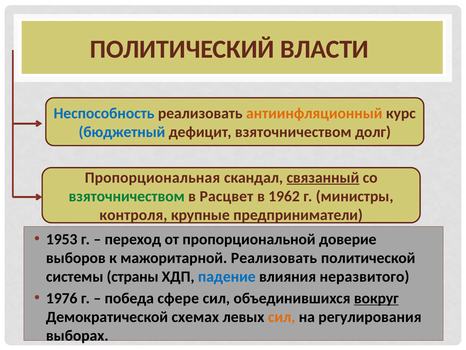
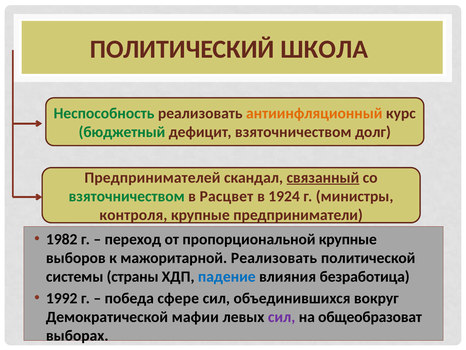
ВЛАСТИ: ВЛАСТИ -> ШКОЛА (324, 49)
Неспособность colour: blue -> green (104, 113)
бюджетный colour: blue -> green (122, 132)
Пропорциональная: Пропорциональная -> Предпринимателей (152, 177)
1962: 1962 -> 1924 (284, 196)
1953: 1953 -> 1982 (62, 239)
пропорциональной доверие: доверие -> крупные (348, 239)
неразвитого: неразвитого -> безработица (365, 276)
1976: 1976 -> 1992 (62, 298)
вокруг underline: present -> none (376, 298)
схемах: схемах -> мафии (195, 317)
сил colour: orange -> purple (282, 317)
регулирования: регулирования -> общеобразоват (370, 317)
